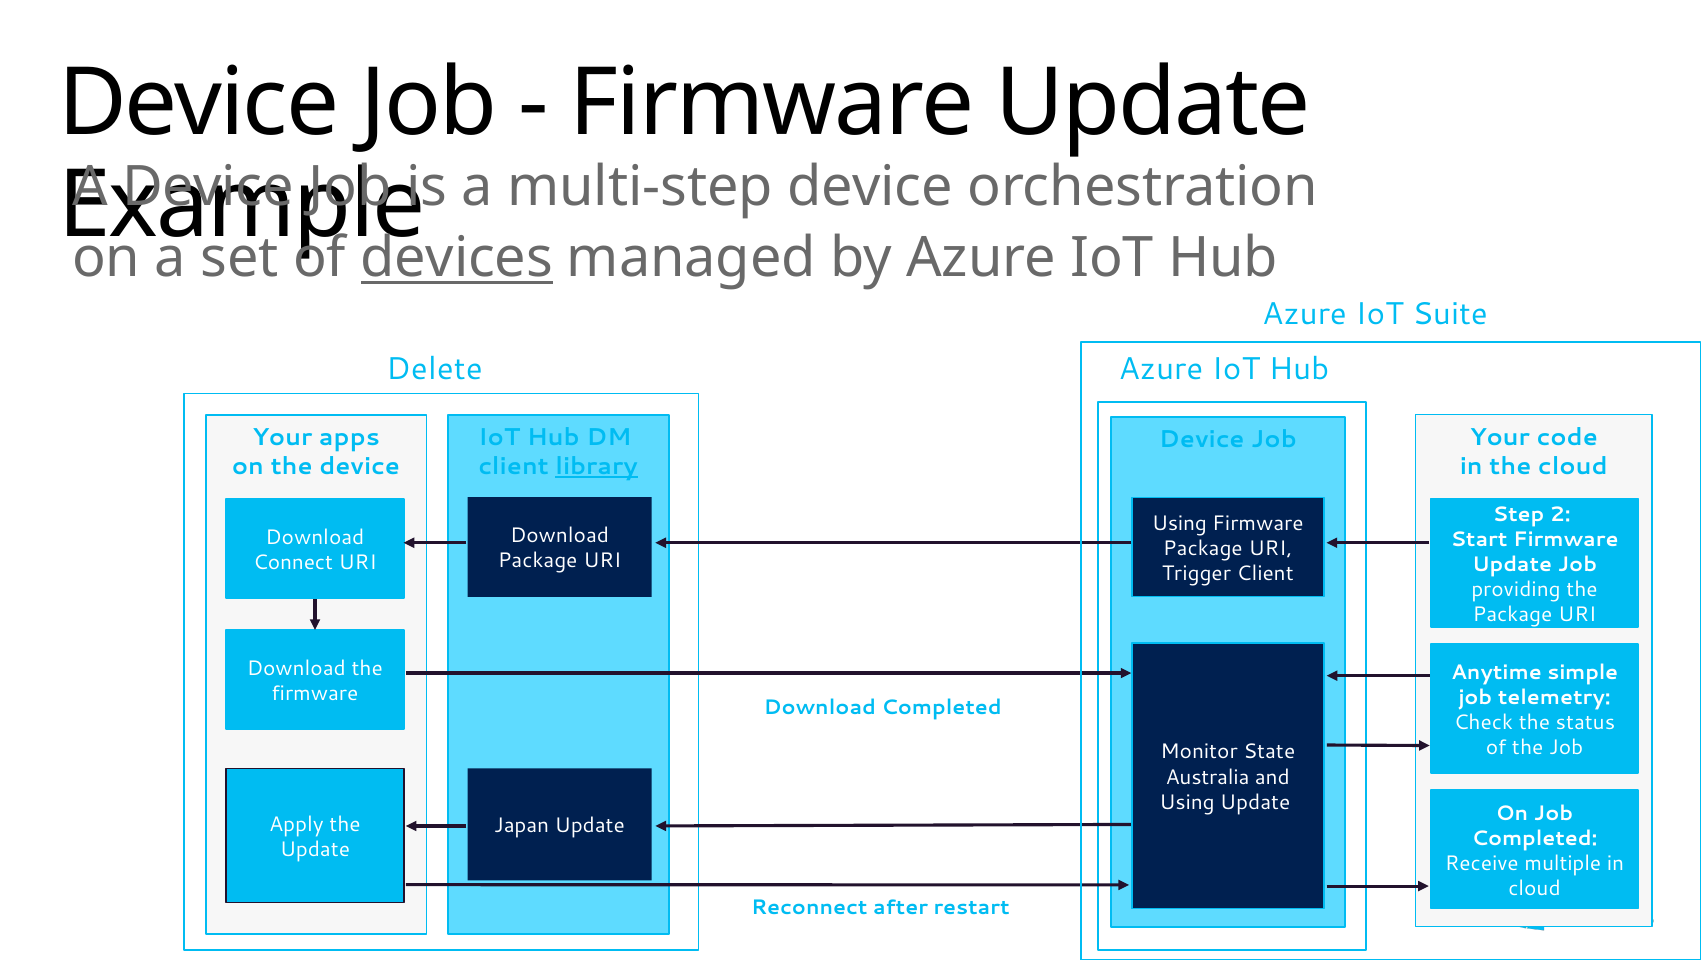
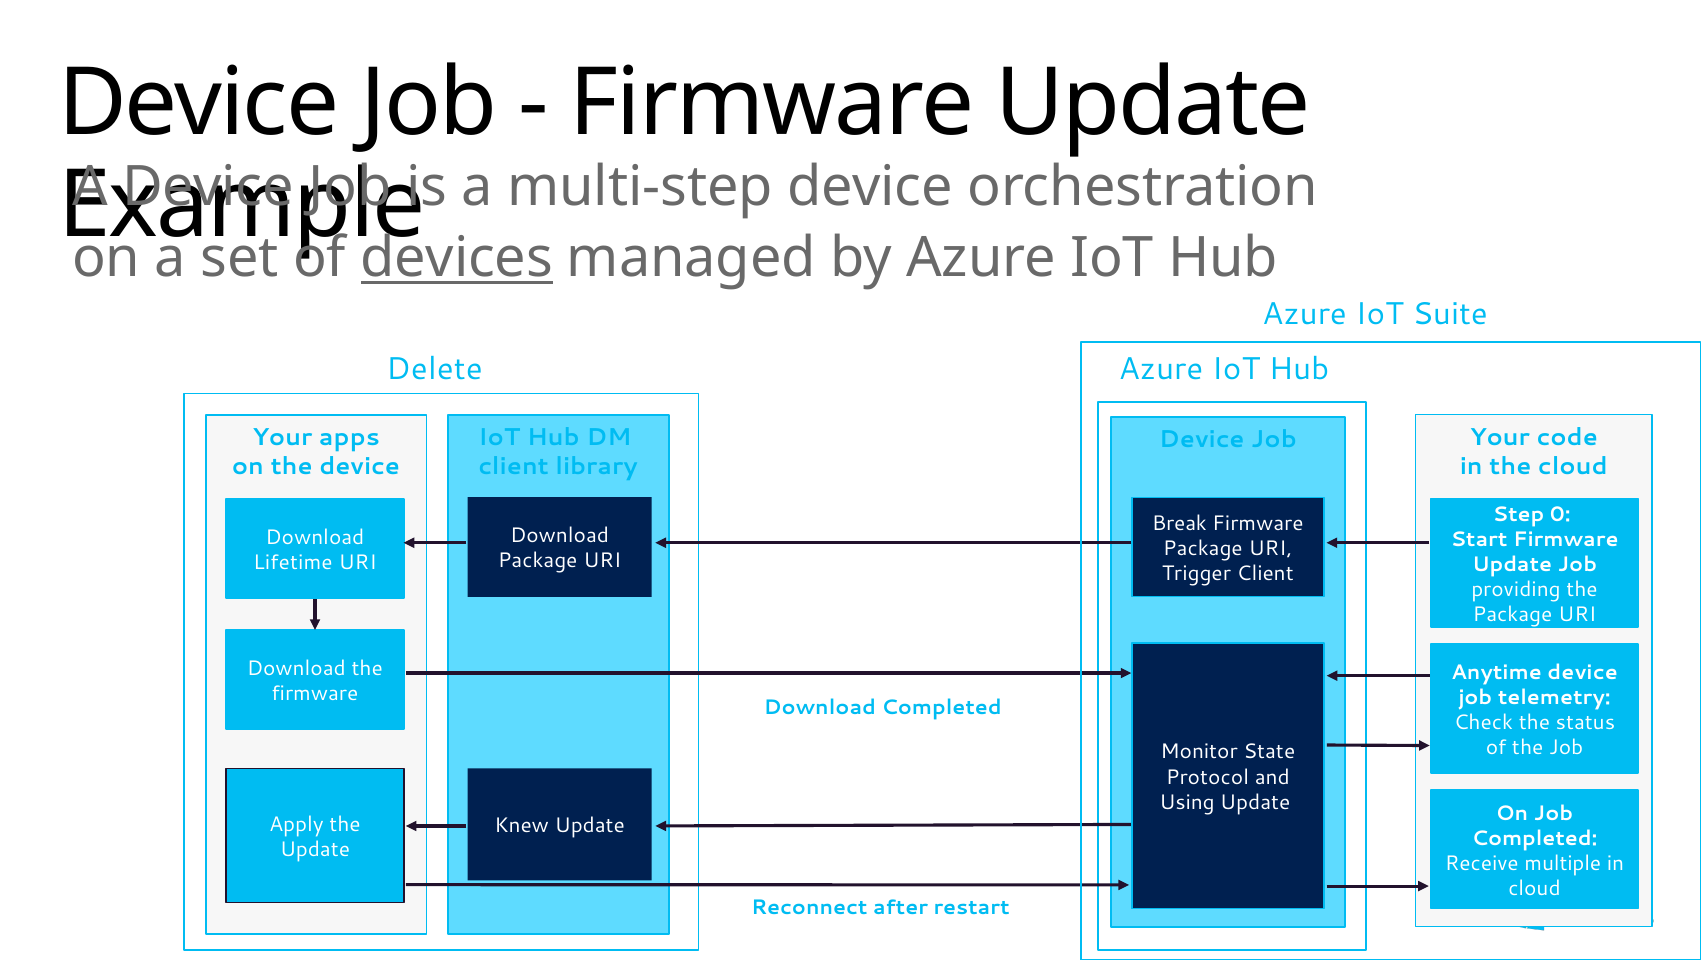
library underline: present -> none (597, 467)
2: 2 -> 0 (1560, 514)
Using: Using -> Break (1179, 523)
Connect: Connect -> Lifetime (293, 563)
Anytime simple: simple -> device (1583, 673)
Australia: Australia -> Protocol (1207, 777)
Japan: Japan -> Knew (522, 826)
